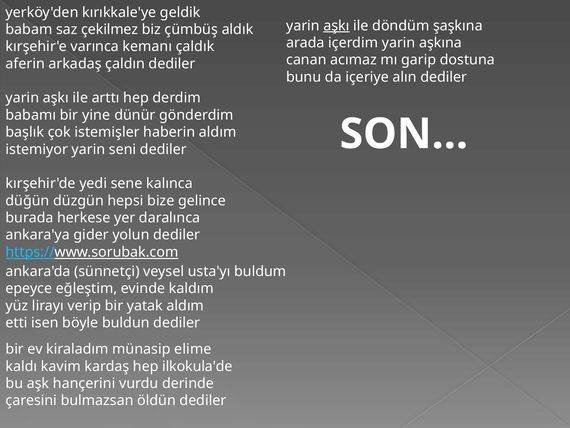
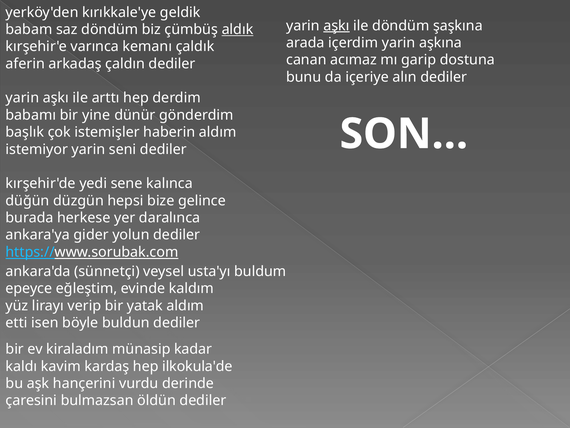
saz çekilmez: çekilmez -> döndüm (110, 29)
aldık underline: none -> present (238, 29)
elime: elime -> kadar (193, 349)
